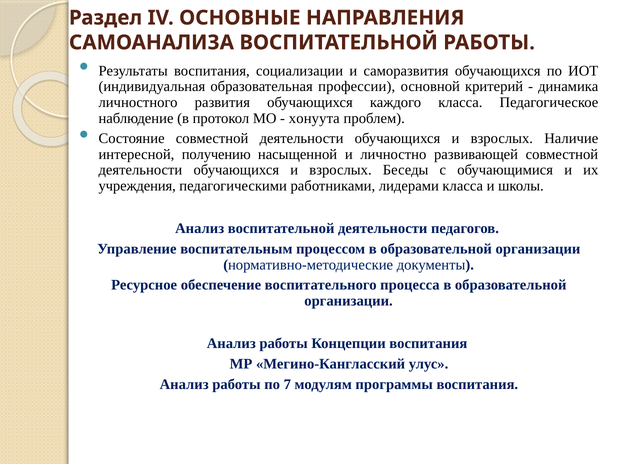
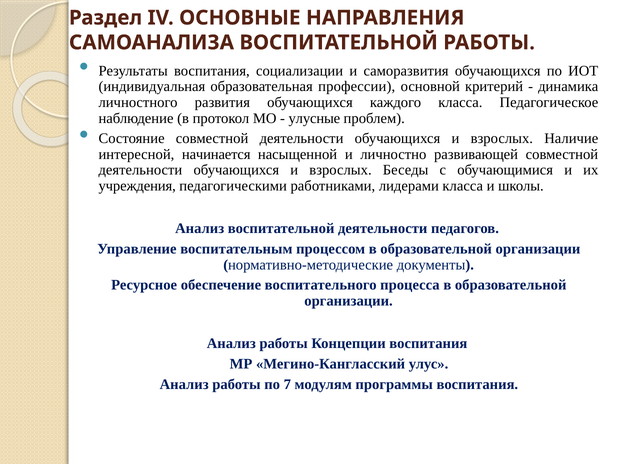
хонуута: хонуута -> улусные (314, 118)
получению: получению -> начинается (216, 154)
